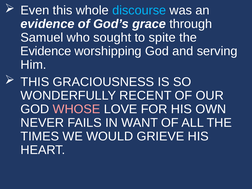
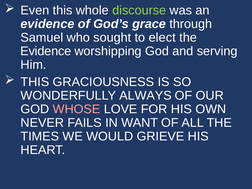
discourse colour: light blue -> light green (139, 10)
spite: spite -> elect (162, 38)
RECENT: RECENT -> ALWAYS (145, 95)
